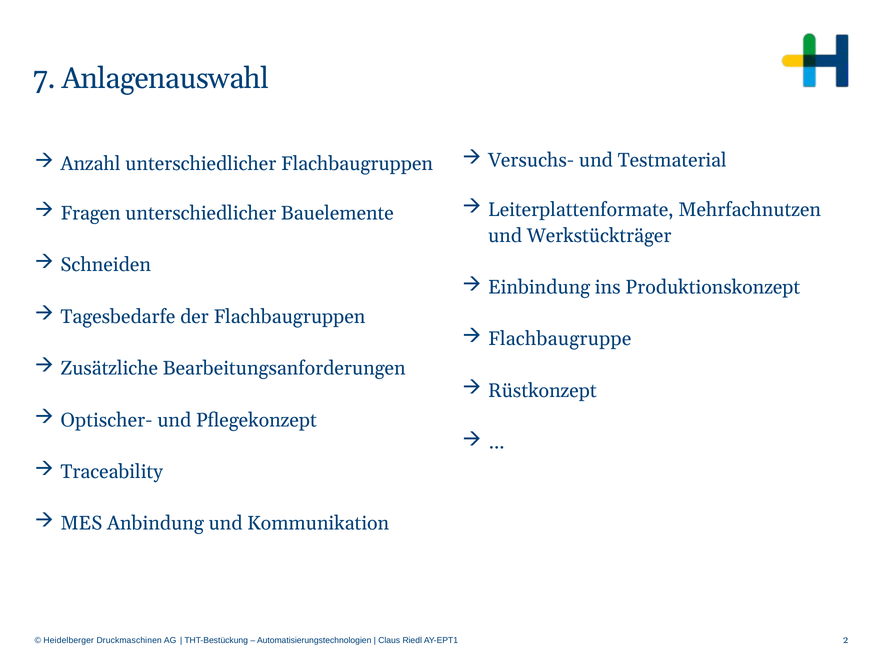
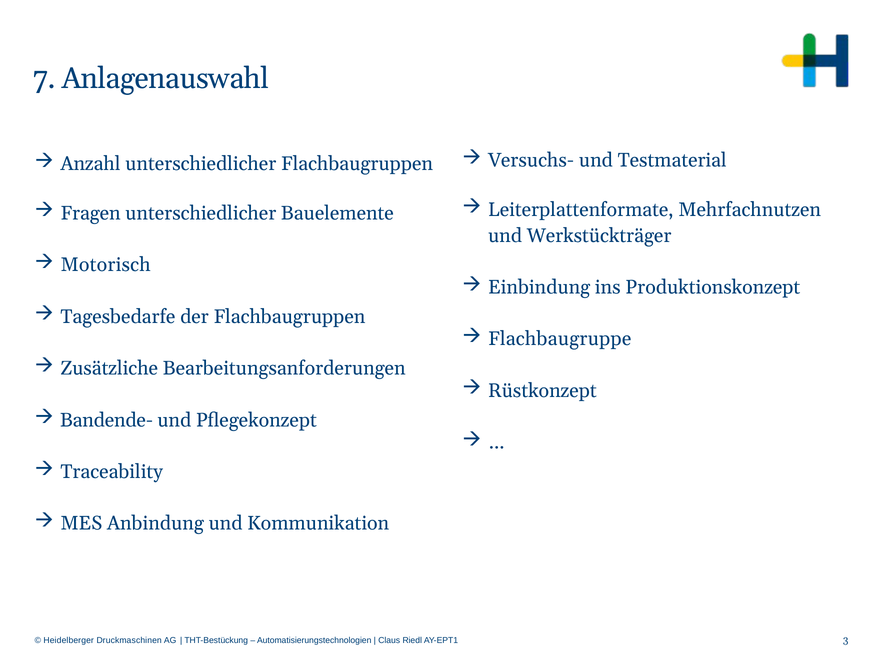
Schneiden: Schneiden -> Motorisch (106, 265)
Optischer-: Optischer- -> Bandende- (107, 420)
2: 2 -> 3 (846, 640)
